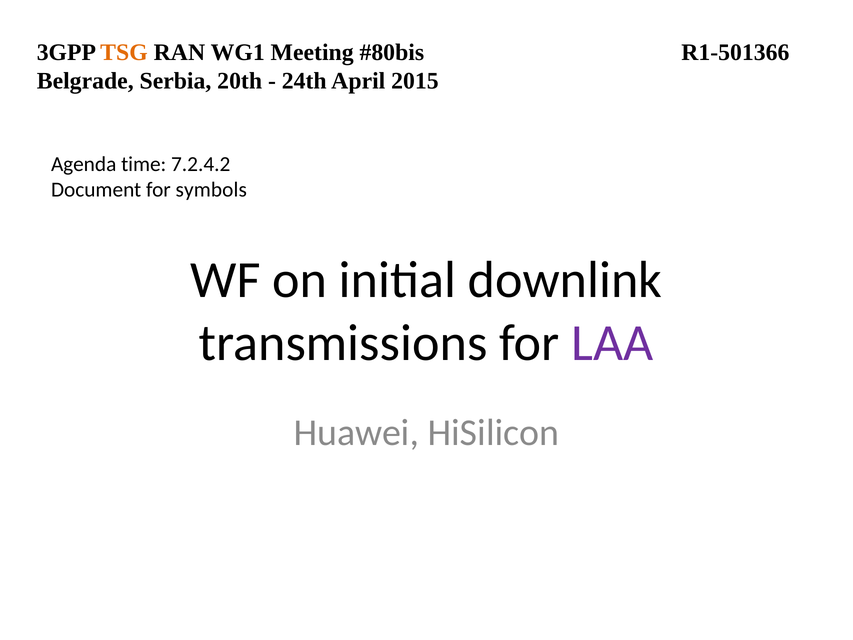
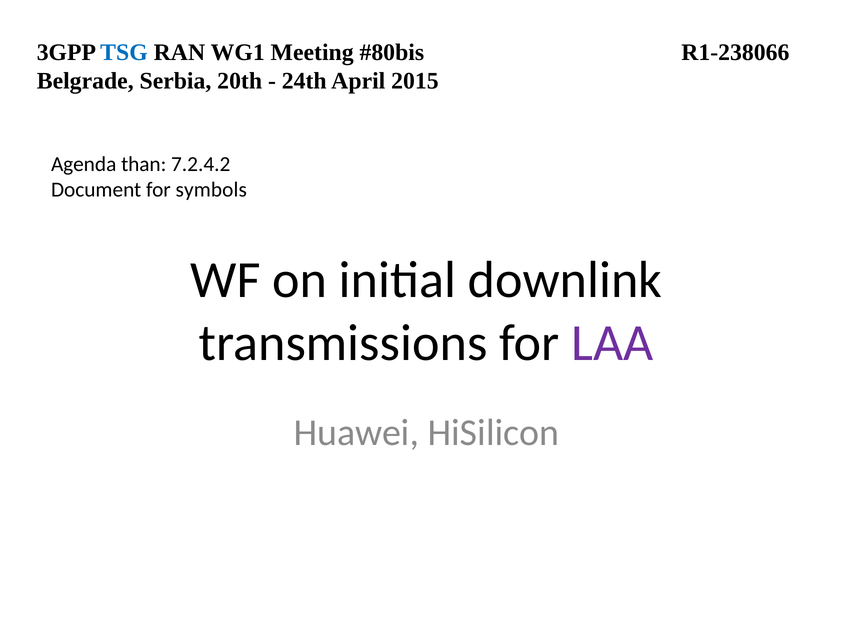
TSG colour: orange -> blue (124, 52)
R1-501366: R1-501366 -> R1-238066 (735, 52)
time: time -> than (144, 164)
